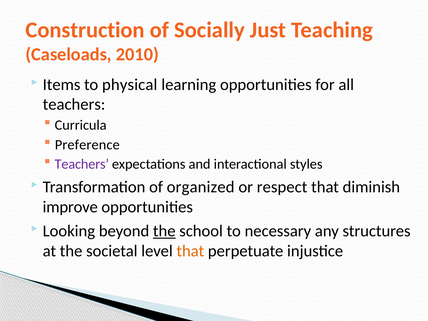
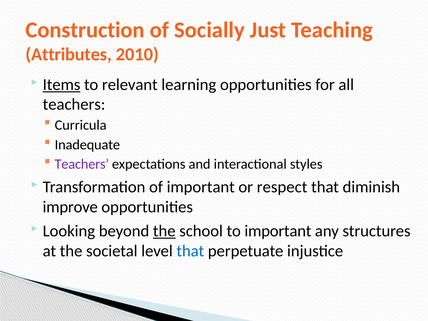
Caseloads: Caseloads -> Attributes (69, 54)
Items underline: none -> present (62, 85)
physical: physical -> relevant (130, 85)
Preference: Preference -> Inadequate (87, 145)
of organized: organized -> important (201, 187)
to necessary: necessary -> important (278, 231)
that colour: orange -> blue (190, 251)
